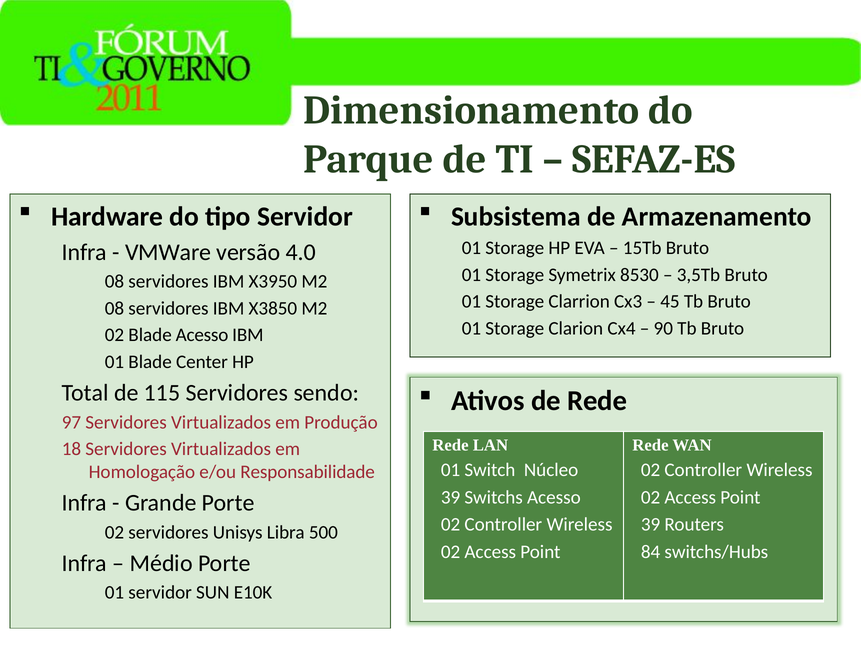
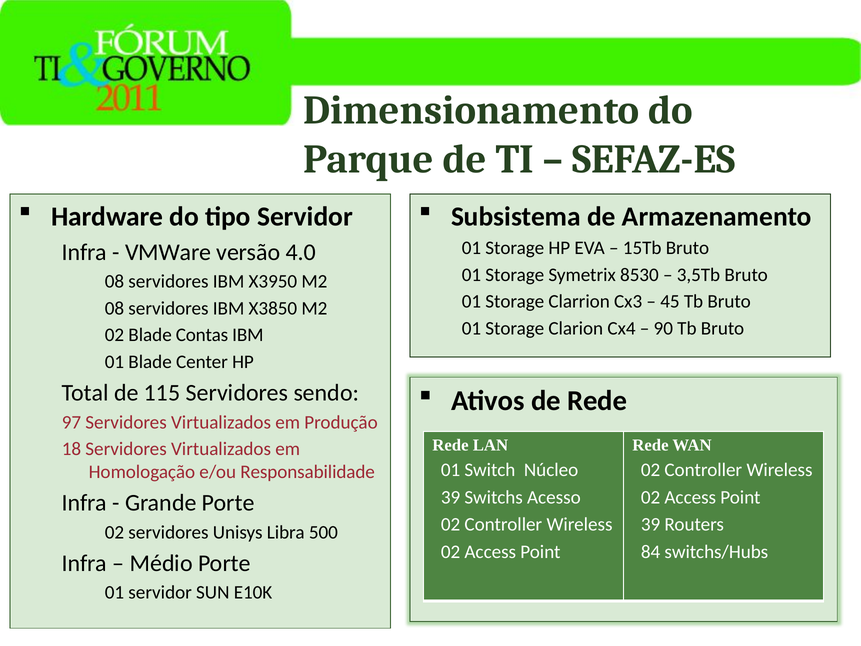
Blade Acesso: Acesso -> Contas (202, 335)
